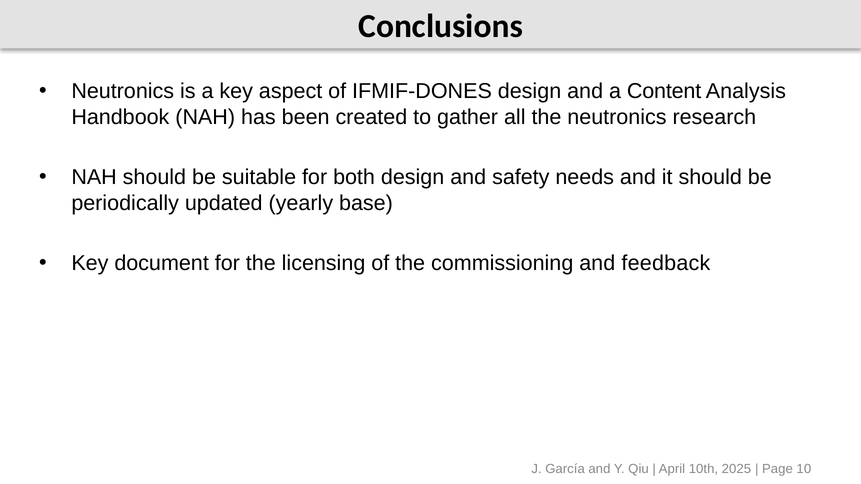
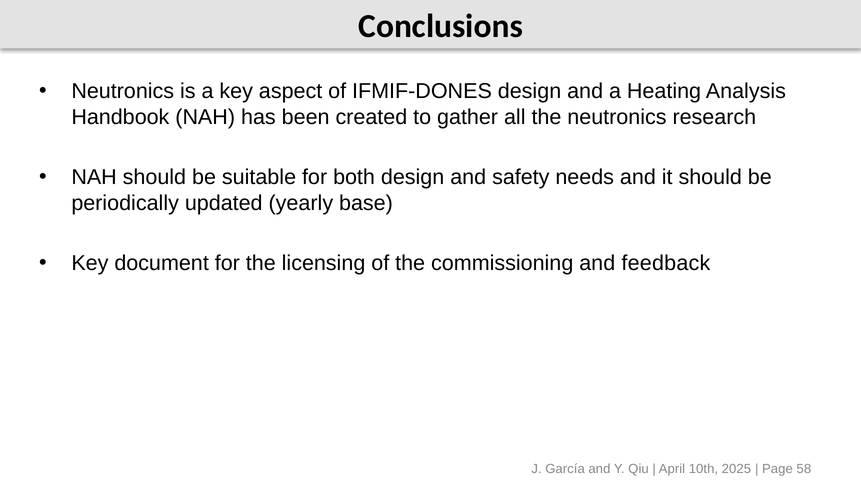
Content: Content -> Heating (664, 91)
10: 10 -> 58 (804, 469)
